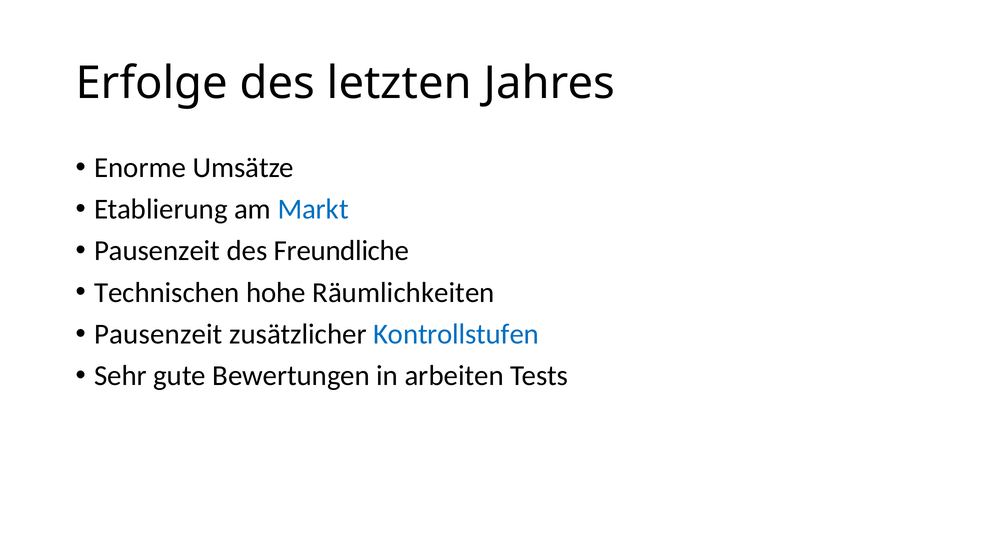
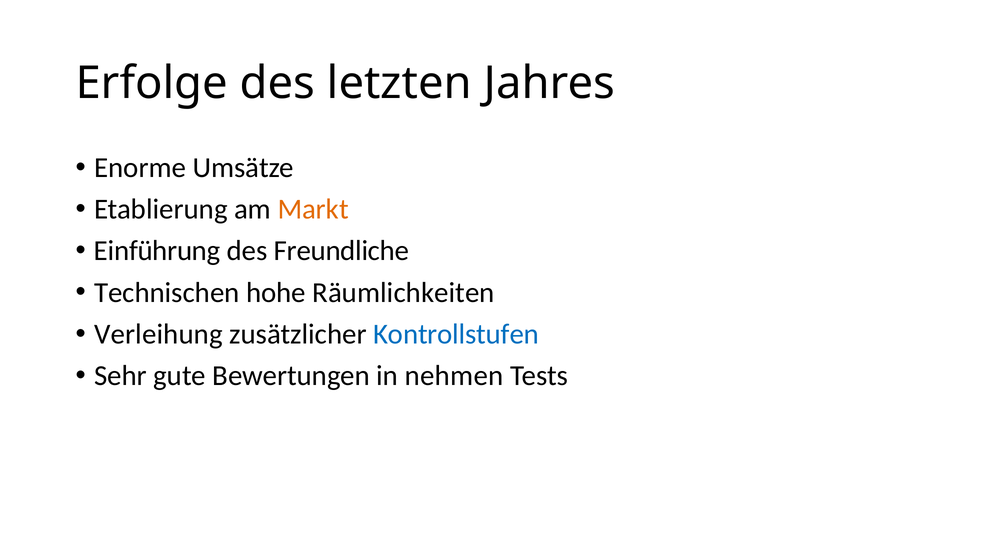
Markt colour: blue -> orange (313, 209)
Pausenzeit: Pausenzeit -> Einführung (157, 251)
Pausenzeit: Pausenzeit -> Verleihung (158, 334)
arbeiten: arbeiten -> nehmen (454, 375)
